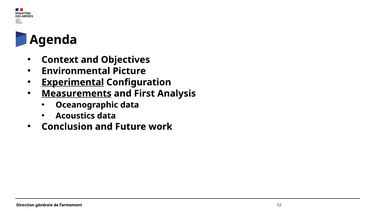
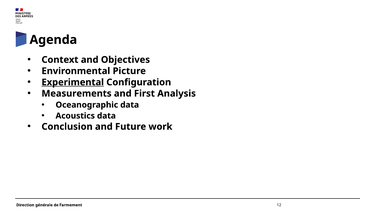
Measurements underline: present -> none (77, 93)
